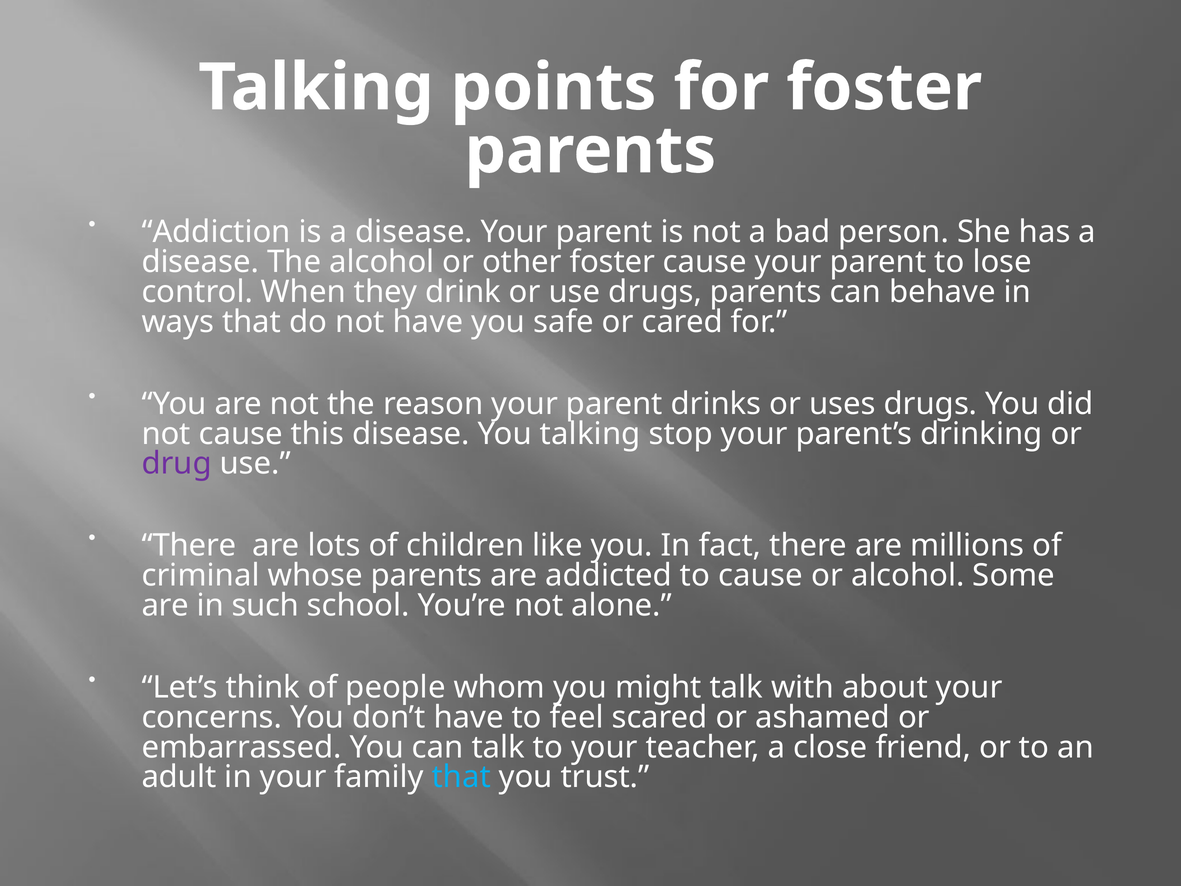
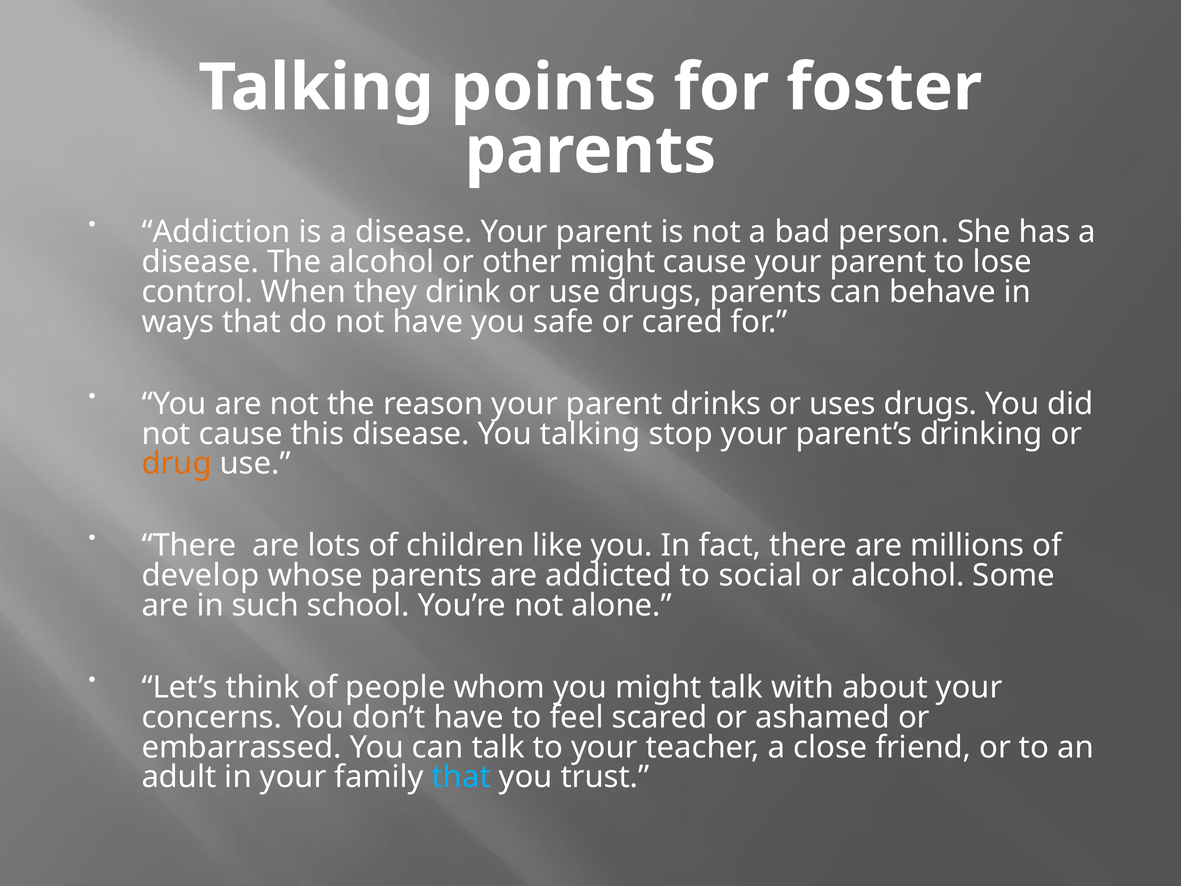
other foster: foster -> might (613, 262)
drug colour: purple -> orange (177, 464)
criminal: criminal -> develop (200, 575)
to cause: cause -> social (760, 575)
